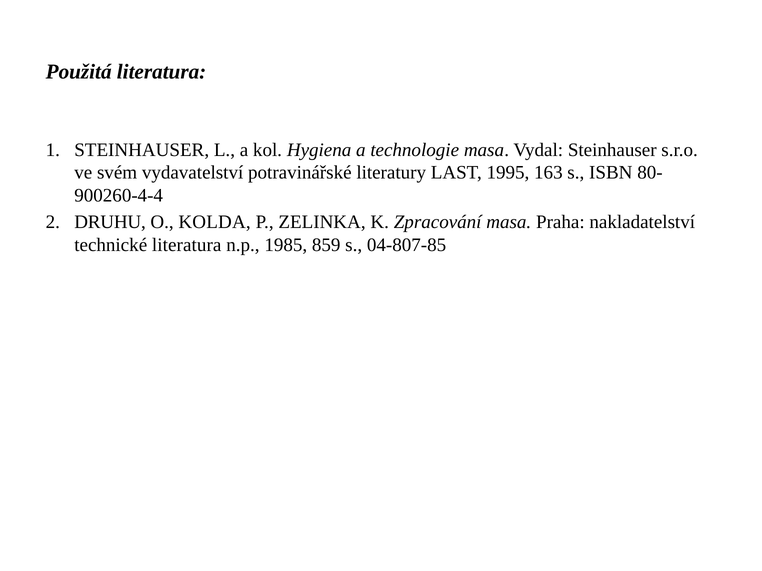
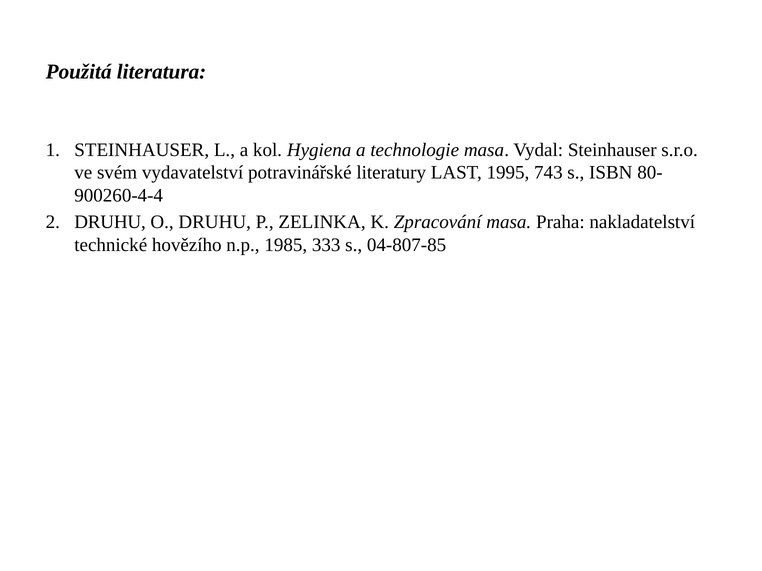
163: 163 -> 743 (548, 173)
O KOLDA: KOLDA -> DRUHU (215, 222)
technické literatura: literatura -> hovězího (187, 245)
859: 859 -> 333 (326, 245)
